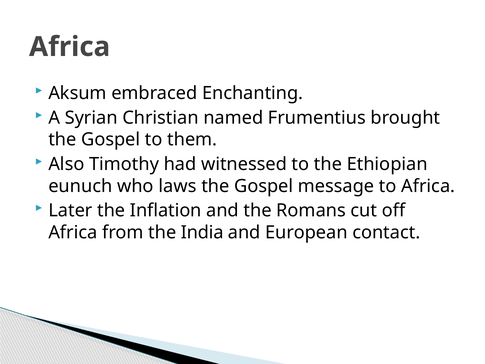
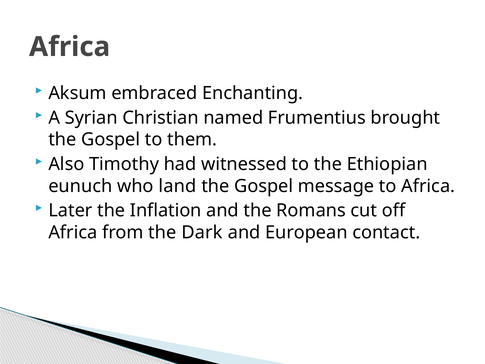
laws: laws -> land (177, 186)
India: India -> Dark (202, 232)
